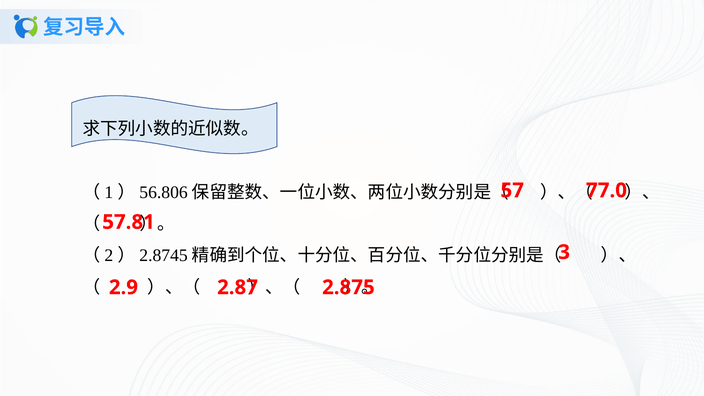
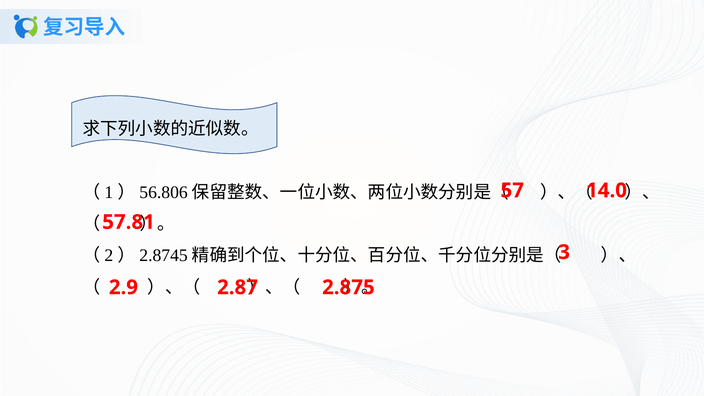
77.0: 77.0 -> 14.0 (607, 190)
